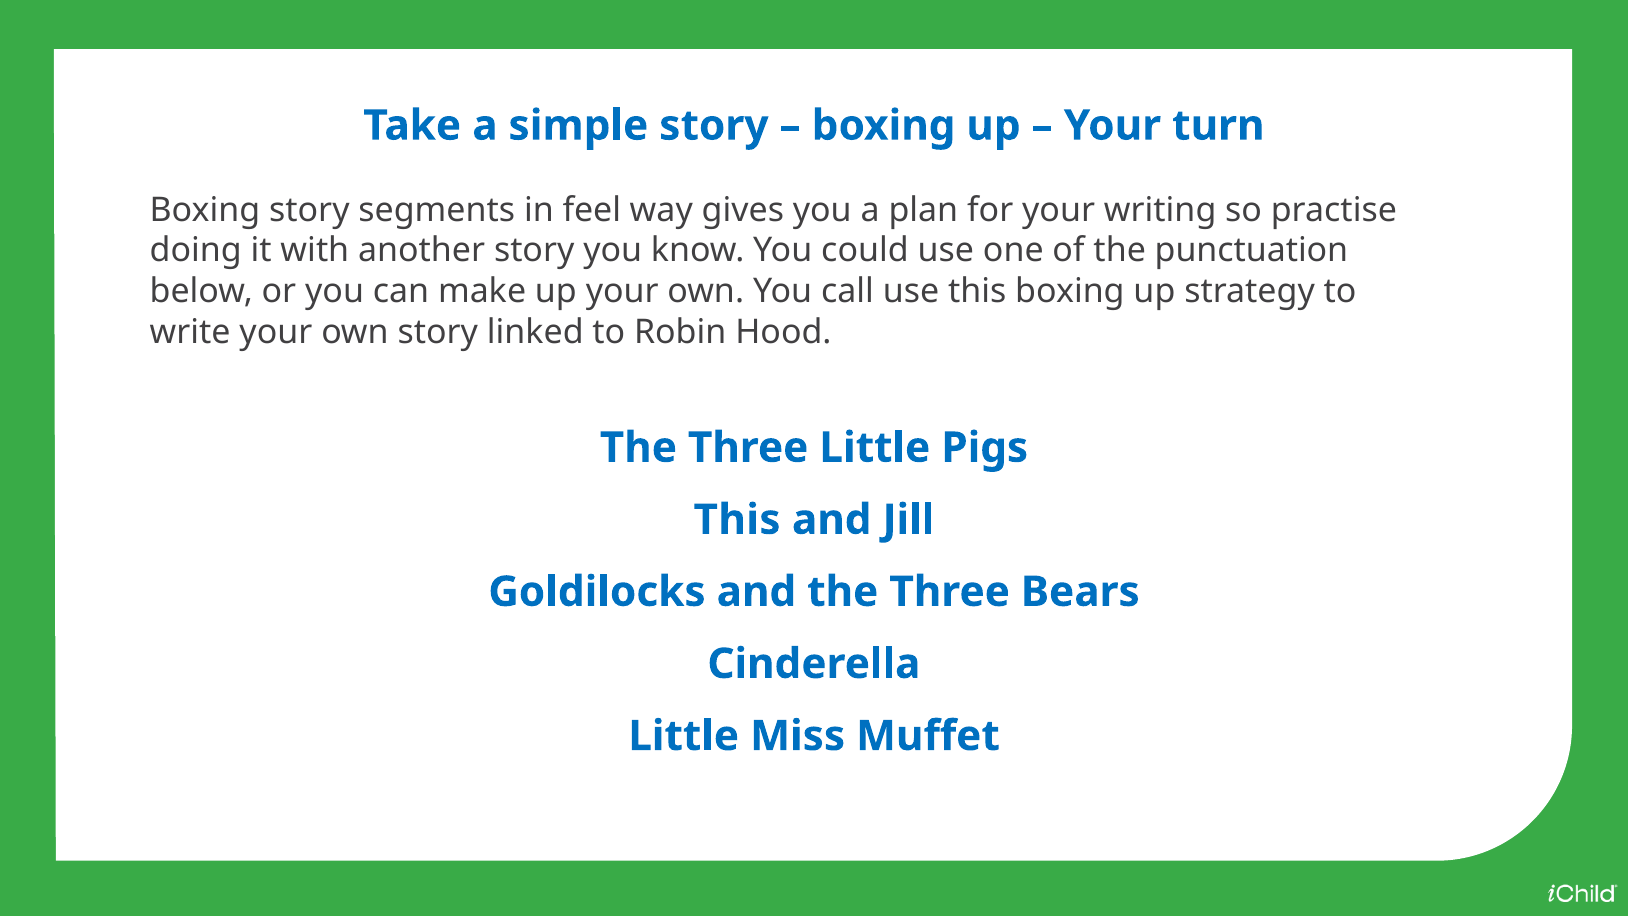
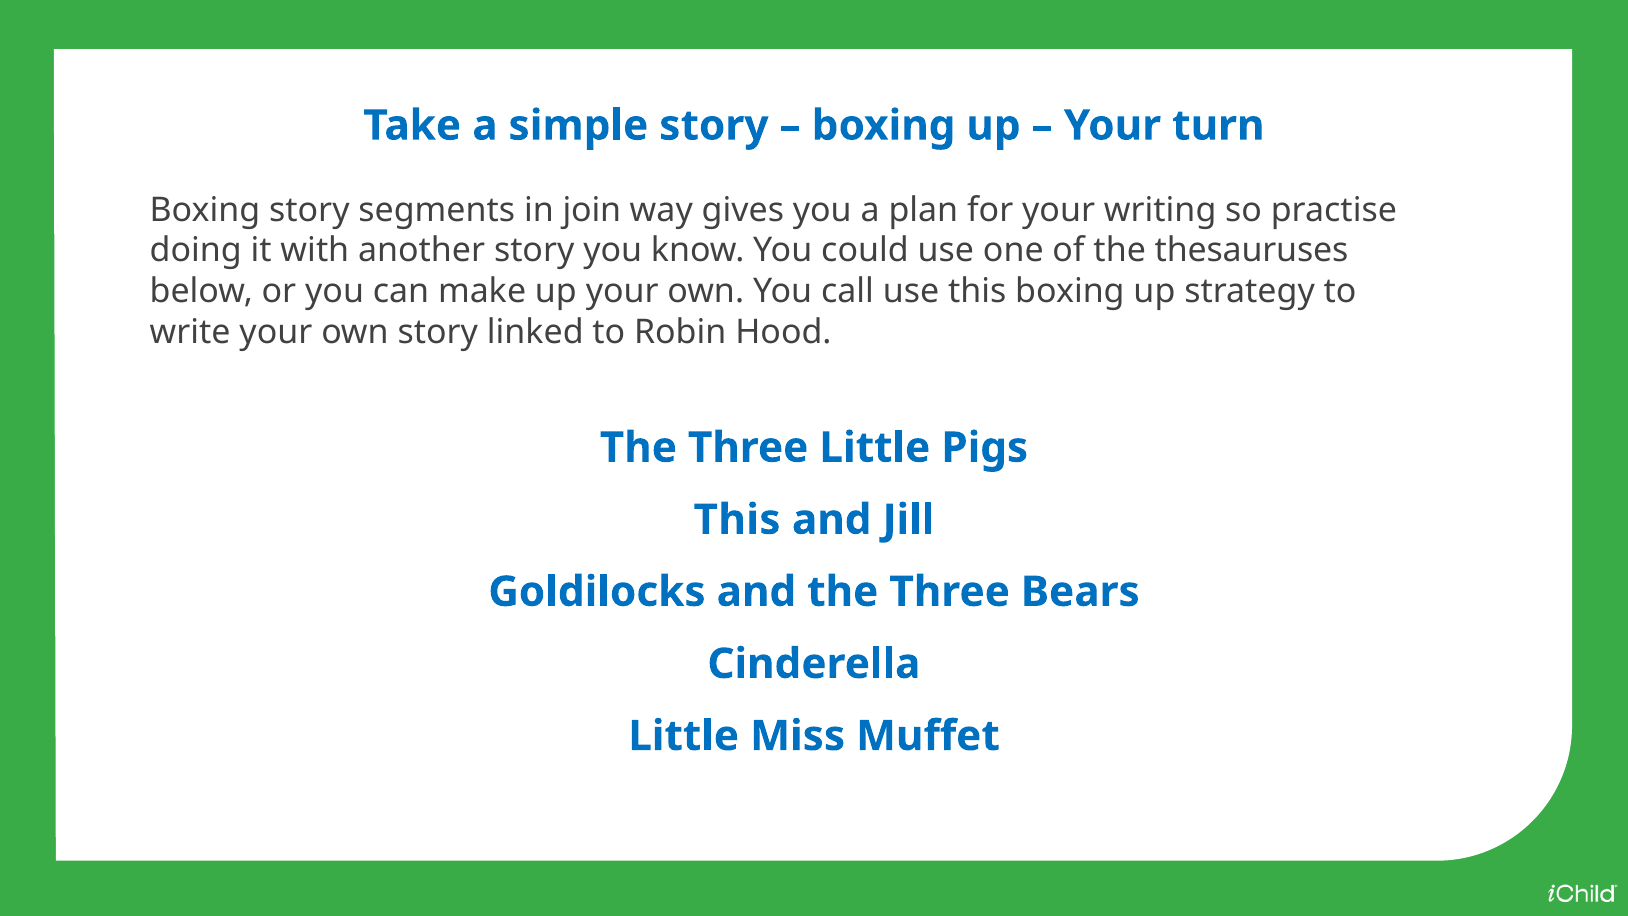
feel: feel -> join (592, 210)
punctuation: punctuation -> thesauruses (1252, 250)
